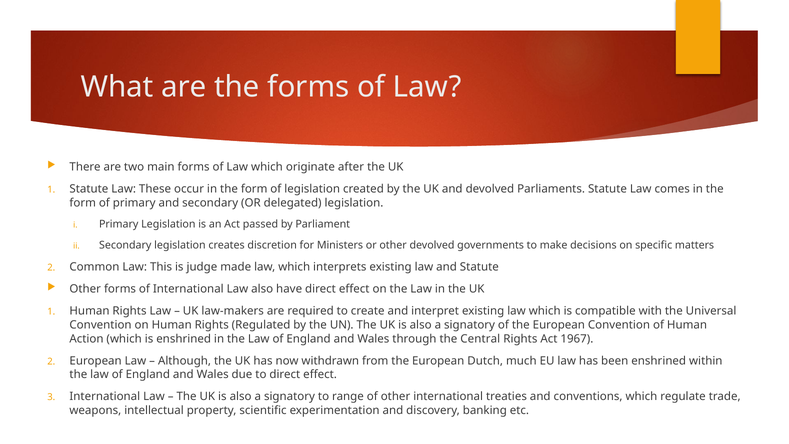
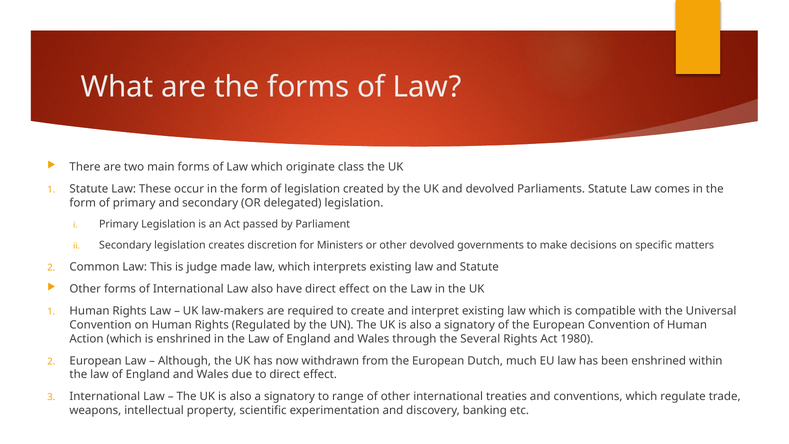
after: after -> class (351, 167)
Central: Central -> Several (480, 339)
1967: 1967 -> 1980 (577, 339)
